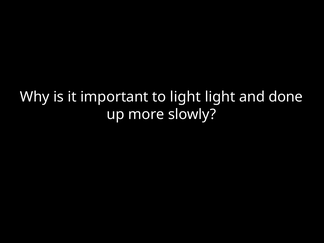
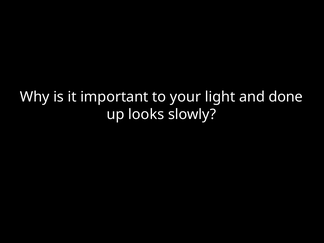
to light: light -> your (185, 97)
more: more -> looks (146, 114)
